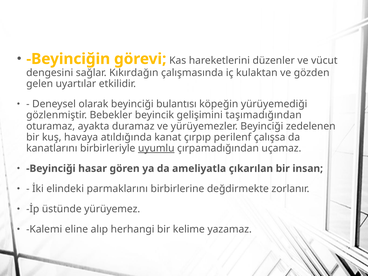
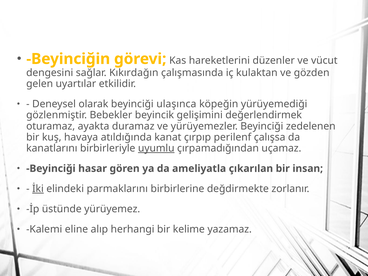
bulantısı: bulantısı -> ulaşınca (176, 104)
taşımadığından: taşımadığından -> değerlendirmek (264, 115)
İki underline: none -> present (38, 189)
